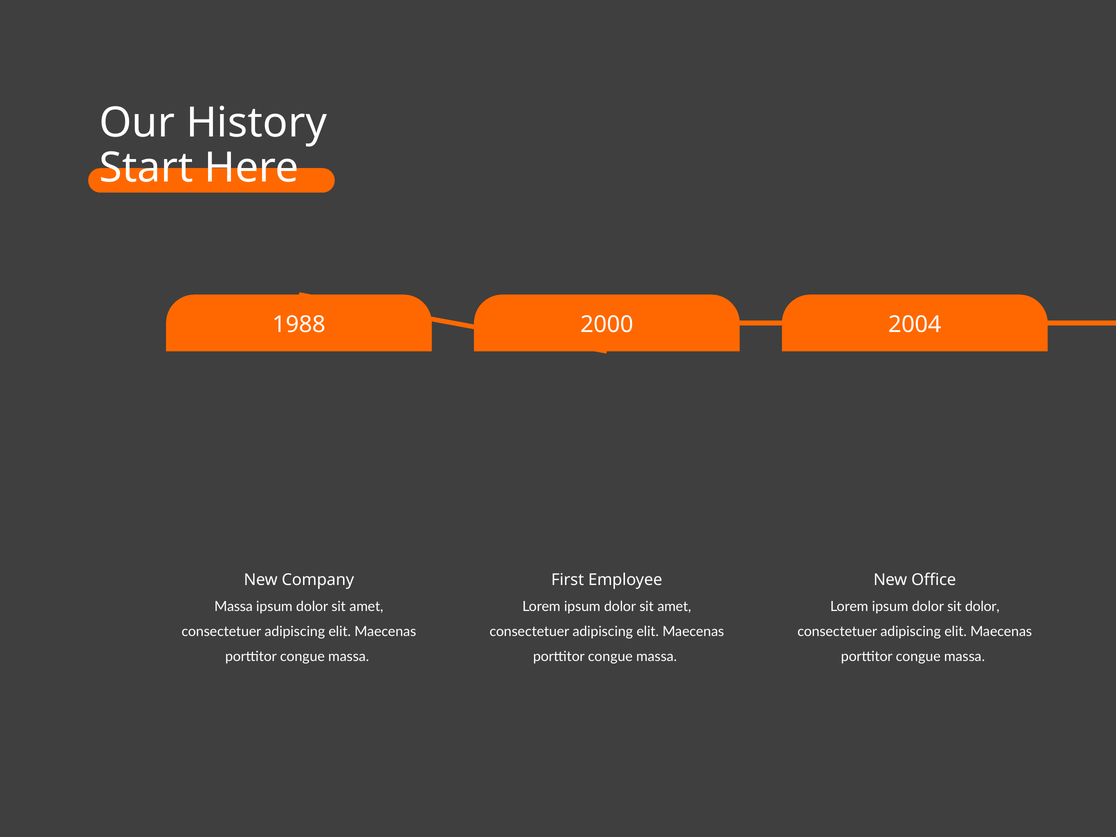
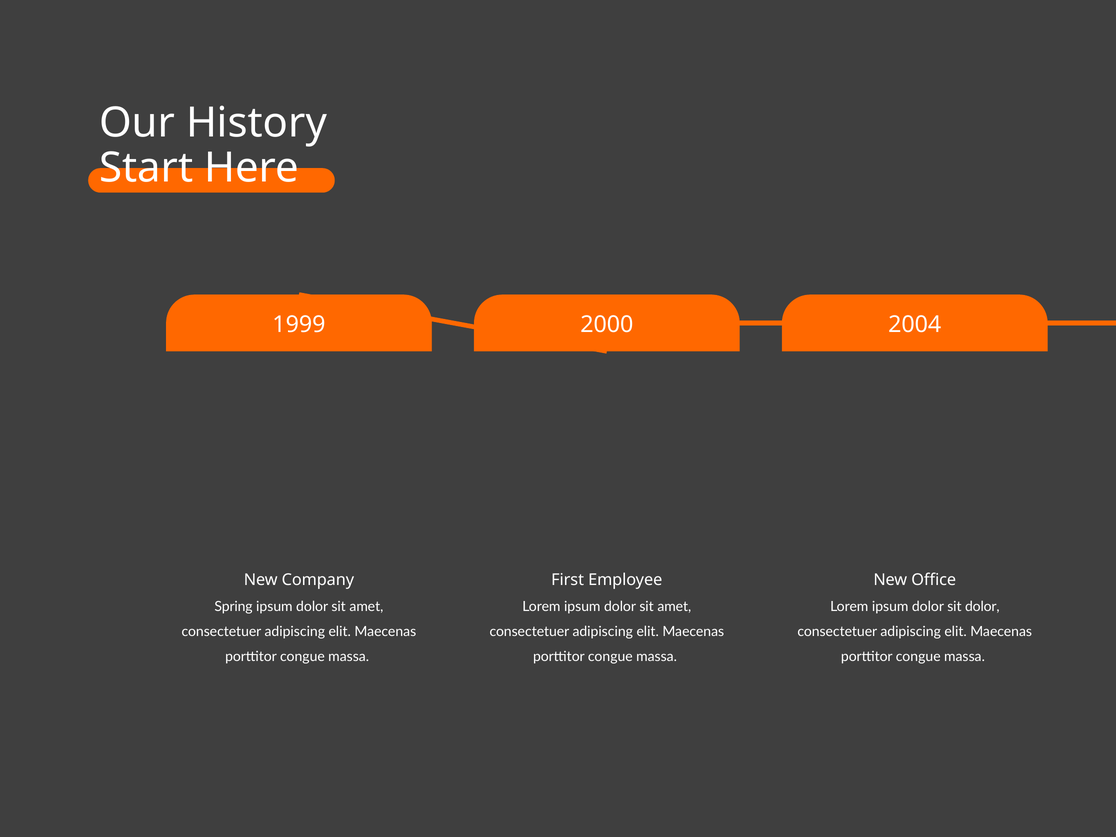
1988: 1988 -> 1999 (299, 325)
Massa: Massa -> Spring (234, 606)
